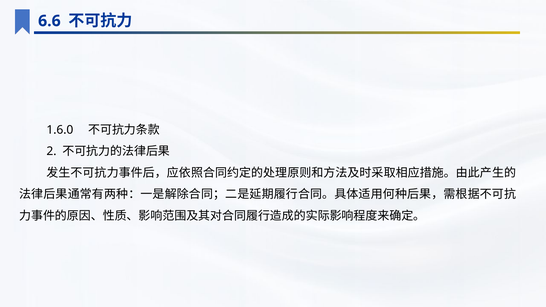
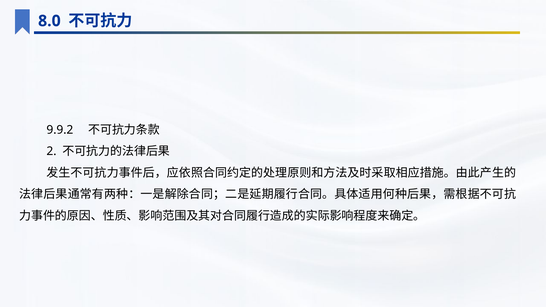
6.6: 6.6 -> 8.0 (49, 21)
1.6.0: 1.6.0 -> 9.9.2 (60, 130)
